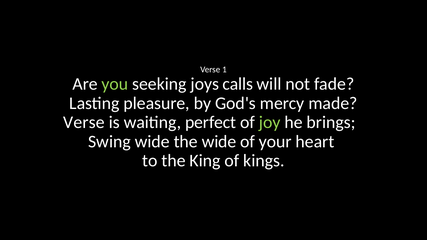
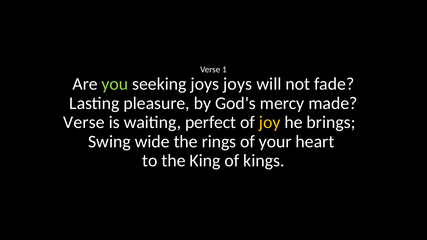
joys calls: calls -> joys (238, 84)
joy colour: light green -> yellow (270, 122)
the wide: wide -> rings (219, 142)
